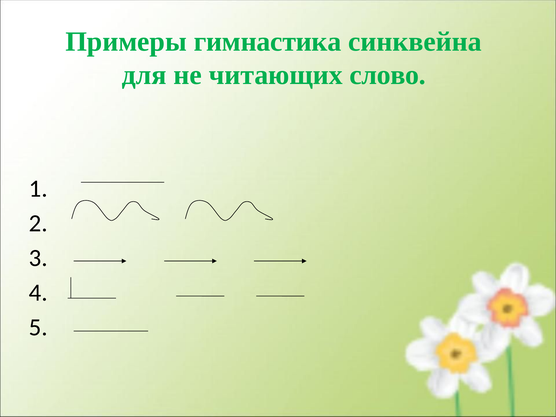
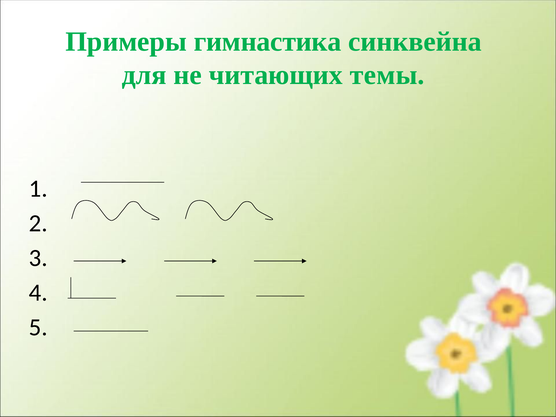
слово: слово -> темы (387, 75)
